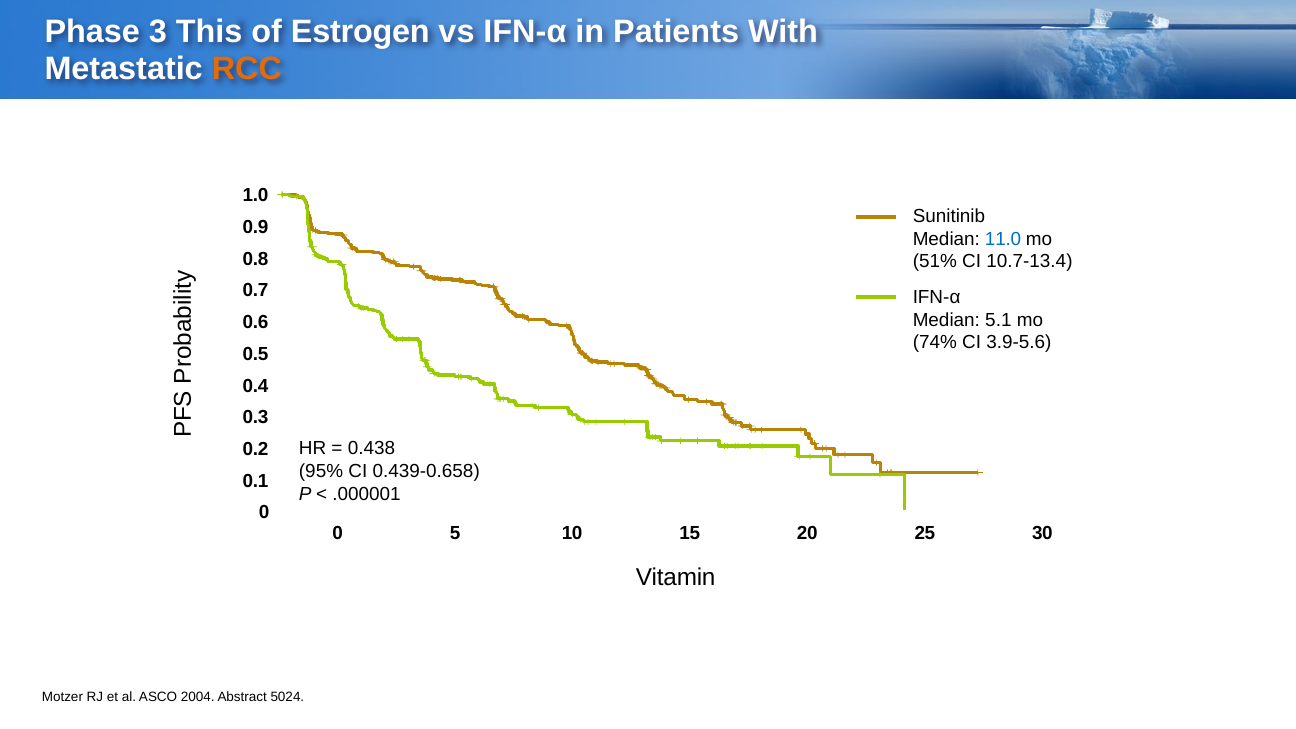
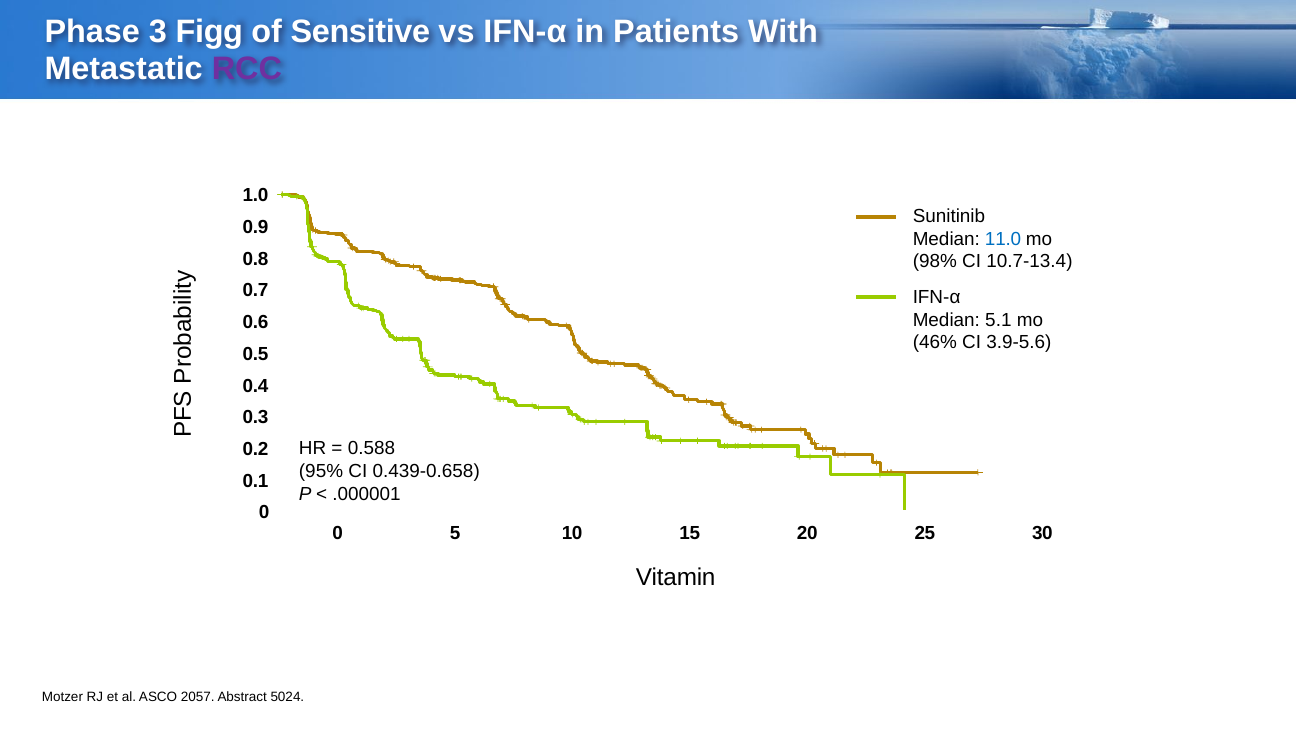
This: This -> Figg (209, 32)
Estrogen: Estrogen -> Sensitive (360, 32)
RCC colour: orange -> purple (247, 68)
51%: 51% -> 98% (935, 262)
74%: 74% -> 46% (935, 343)
0.438: 0.438 -> 0.588 (372, 449)
2004: 2004 -> 2057 (198, 697)
